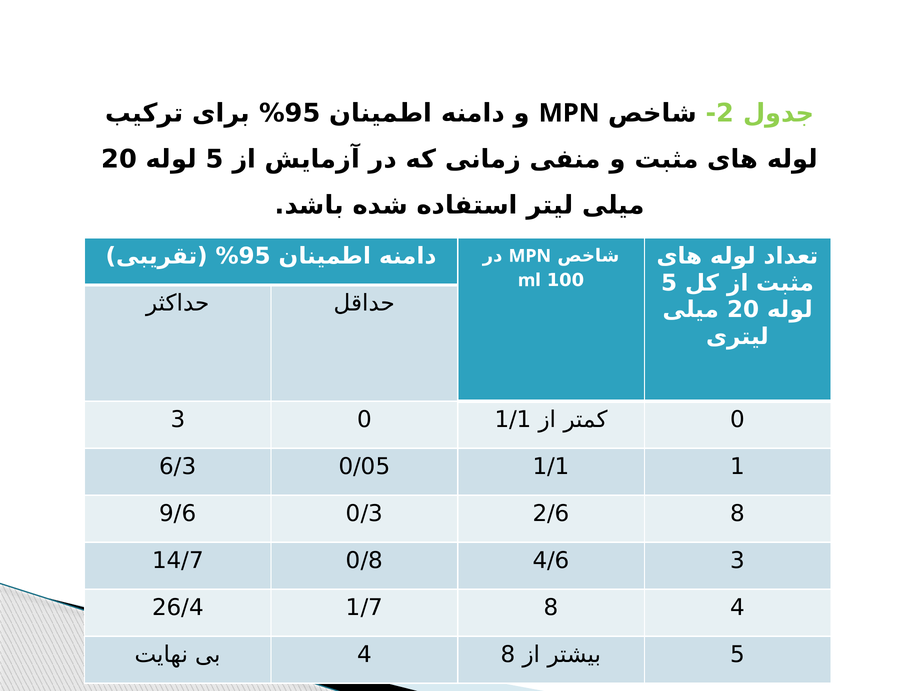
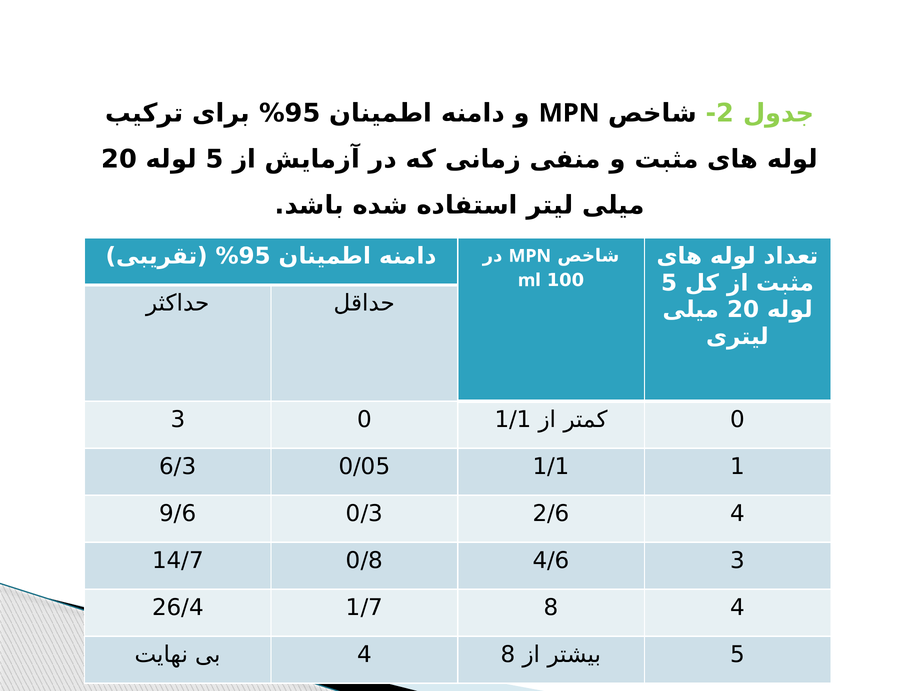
2/6 8: 8 -> 4 (738, 514)
